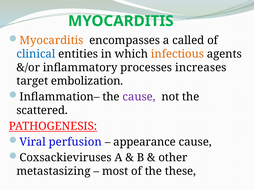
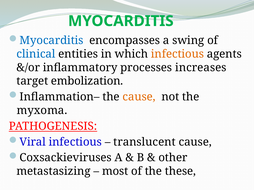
Myocarditis colour: orange -> blue (52, 41)
called: called -> swing (188, 41)
cause colour: purple -> orange (139, 97)
scattered: scattered -> myxoma (42, 111)
Viral perfusion: perfusion -> infectious (75, 142)
appearance: appearance -> translucent (145, 142)
